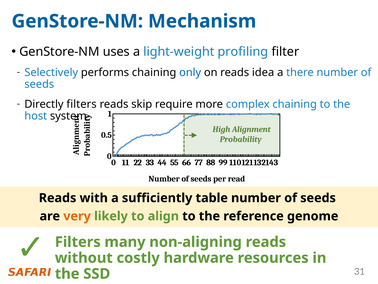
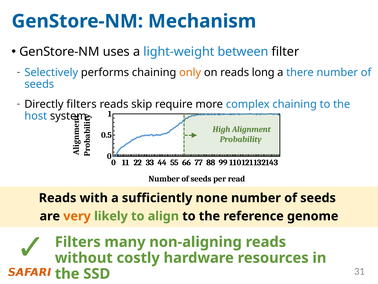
profiling: profiling -> between (243, 52)
only colour: blue -> orange (190, 72)
idea: idea -> long (263, 72)
table: table -> none (212, 198)
